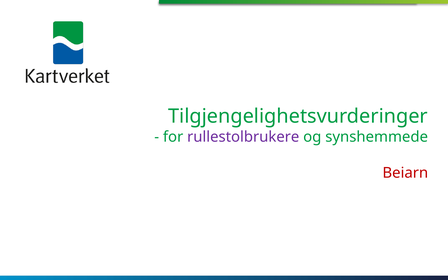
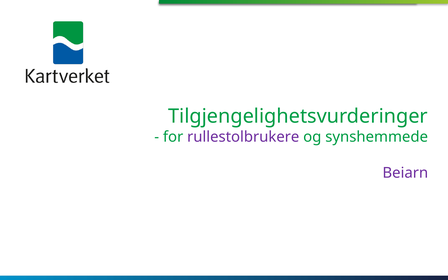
Beiarn colour: red -> purple (405, 173)
